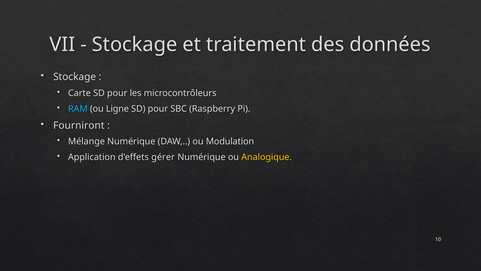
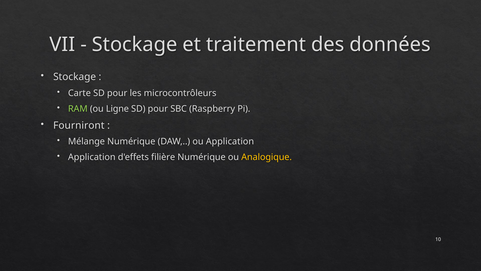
RAM colour: light blue -> light green (78, 109)
ou Modulation: Modulation -> Application (230, 141)
gérer: gérer -> filière (163, 157)
